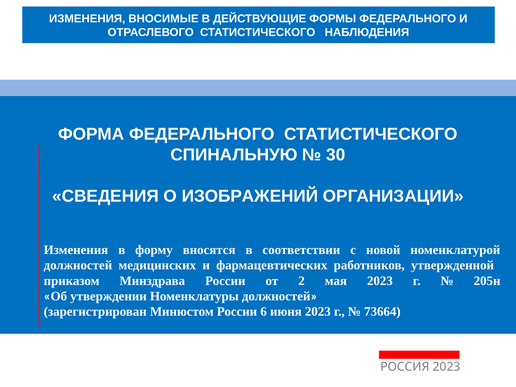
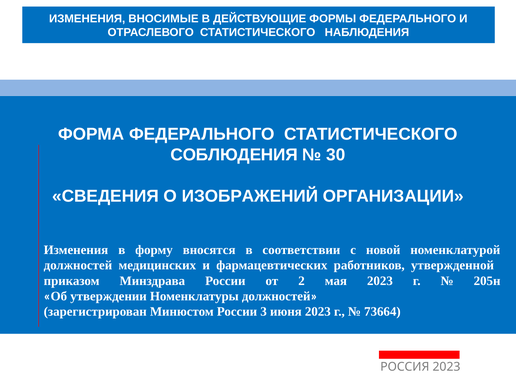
СПИНАЛЬНУЮ: СПИНАЛЬНУЮ -> СОБЛЮДЕНИЯ (234, 155)
6: 6 -> 3 (264, 312)
